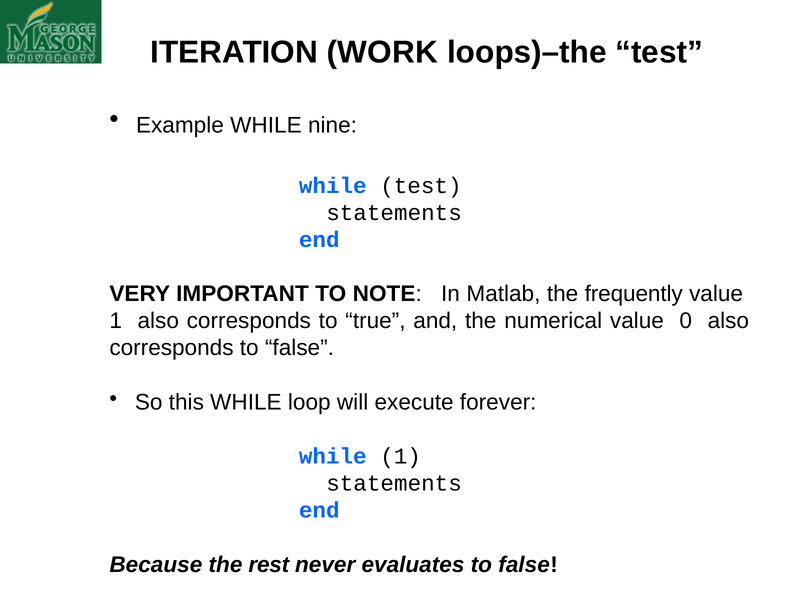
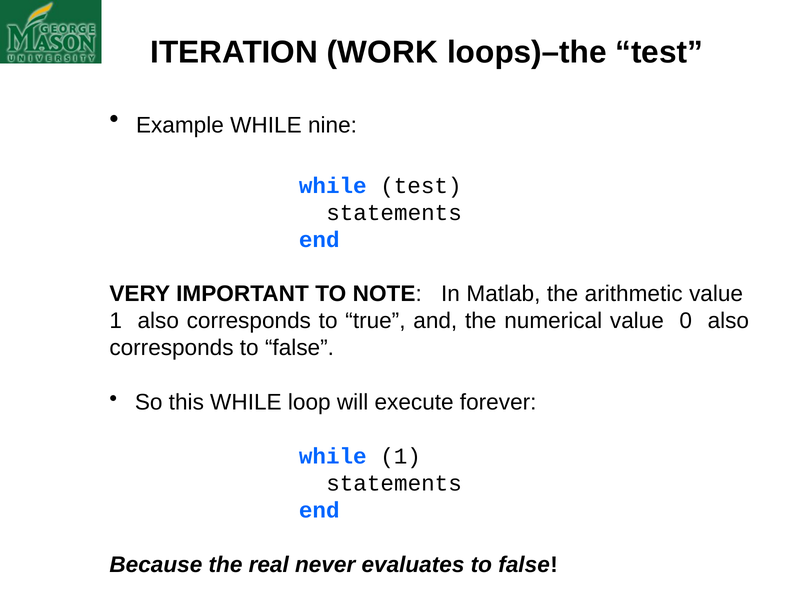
frequently: frequently -> arithmetic (634, 294)
rest: rest -> real (269, 565)
